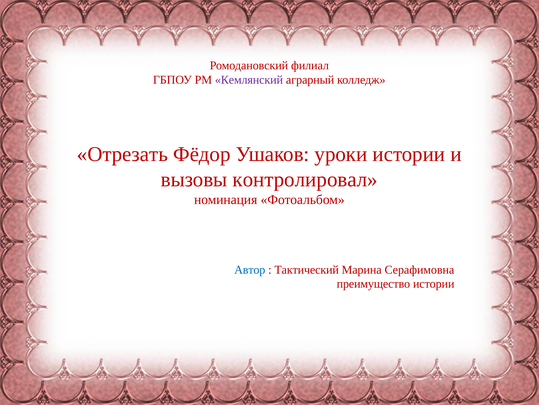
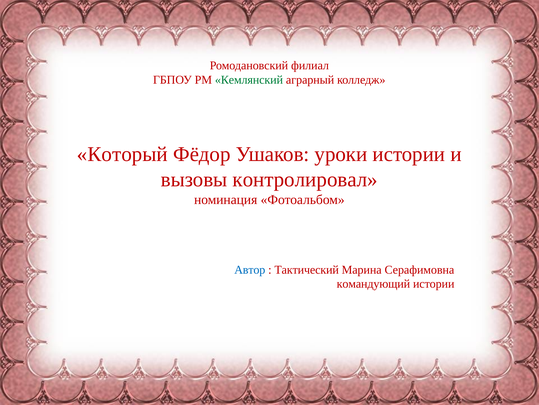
Кемлянский colour: purple -> green (249, 80)
Отрезать: Отрезать -> Который (122, 154)
преимущество: преимущество -> командующий (373, 283)
